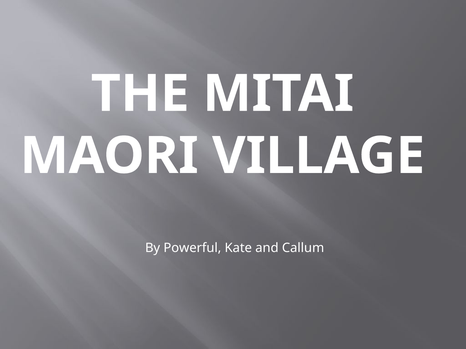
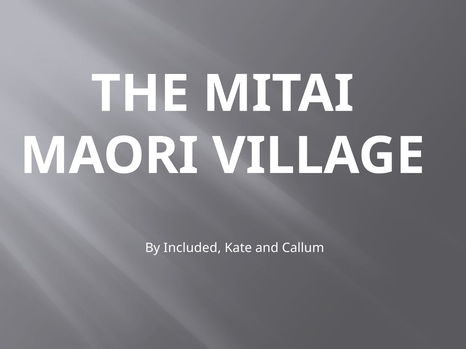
Powerful: Powerful -> Included (192, 248)
